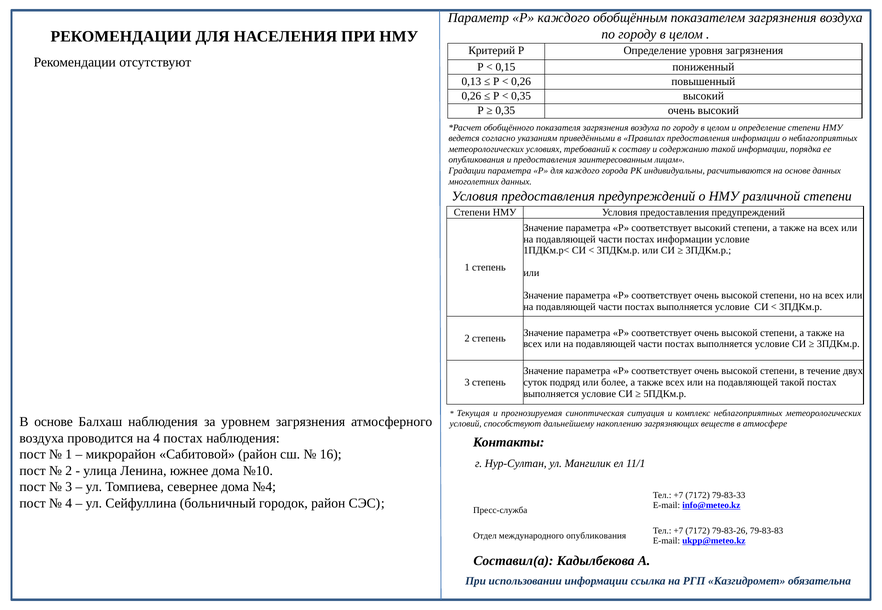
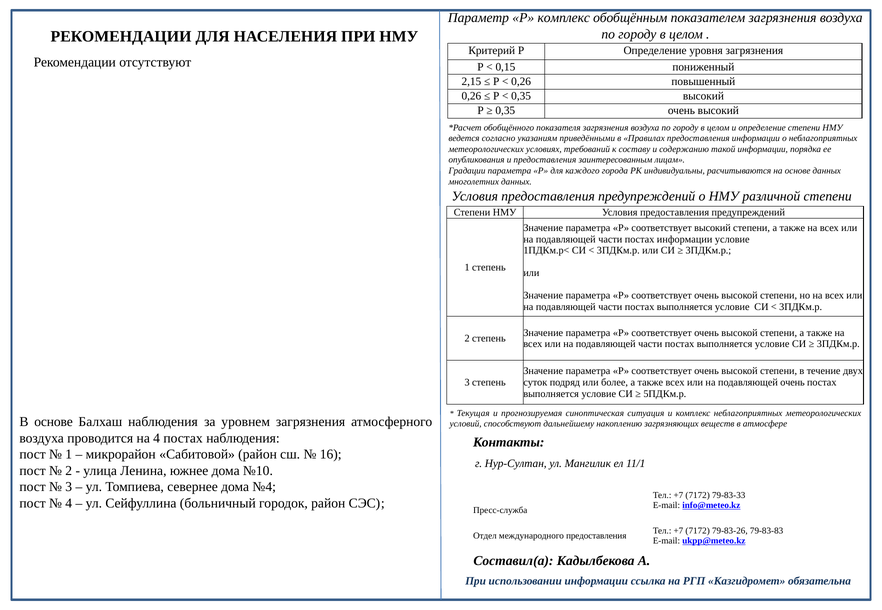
Р каждого: каждого -> комплекс (564, 18)
0,13: 0,13 -> 2,15 (471, 82)
подавляющей такой: такой -> очень (793, 383)
международного опубликования: опубликования -> предоставления (596, 536)
